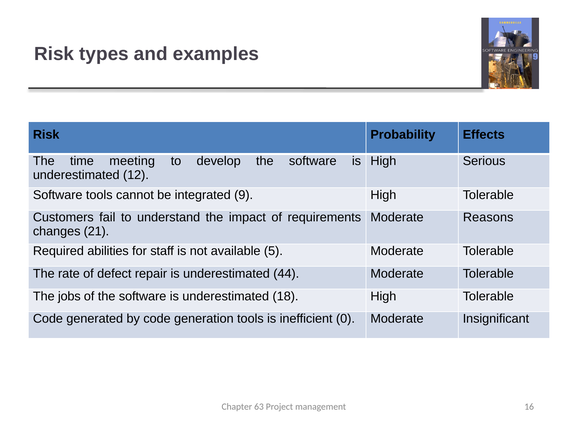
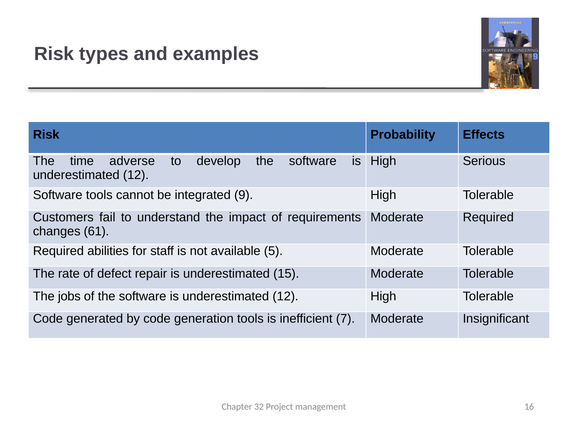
meeting: meeting -> adverse (132, 161)
Moderate Reasons: Reasons -> Required (488, 217)
21: 21 -> 61 (96, 231)
44: 44 -> 15 (286, 274)
18: 18 -> 12 (286, 296)
0: 0 -> 7 (345, 319)
63: 63 -> 32 (259, 407)
